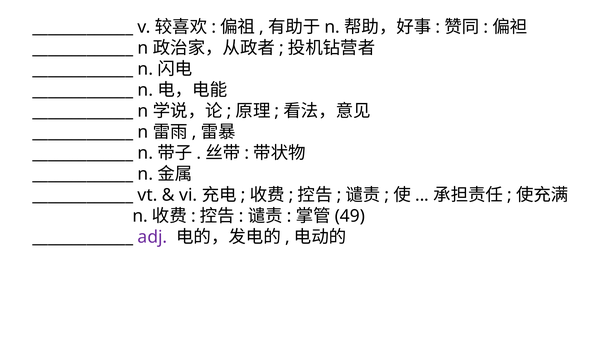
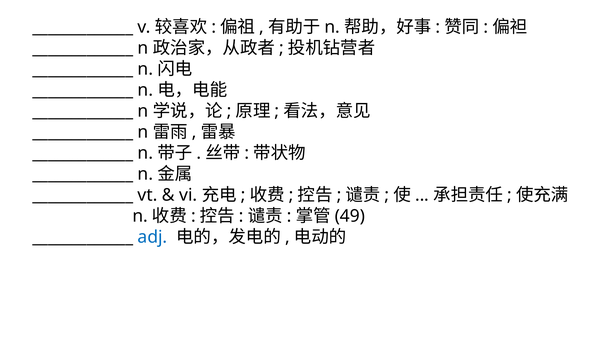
adj colour: purple -> blue (152, 237)
